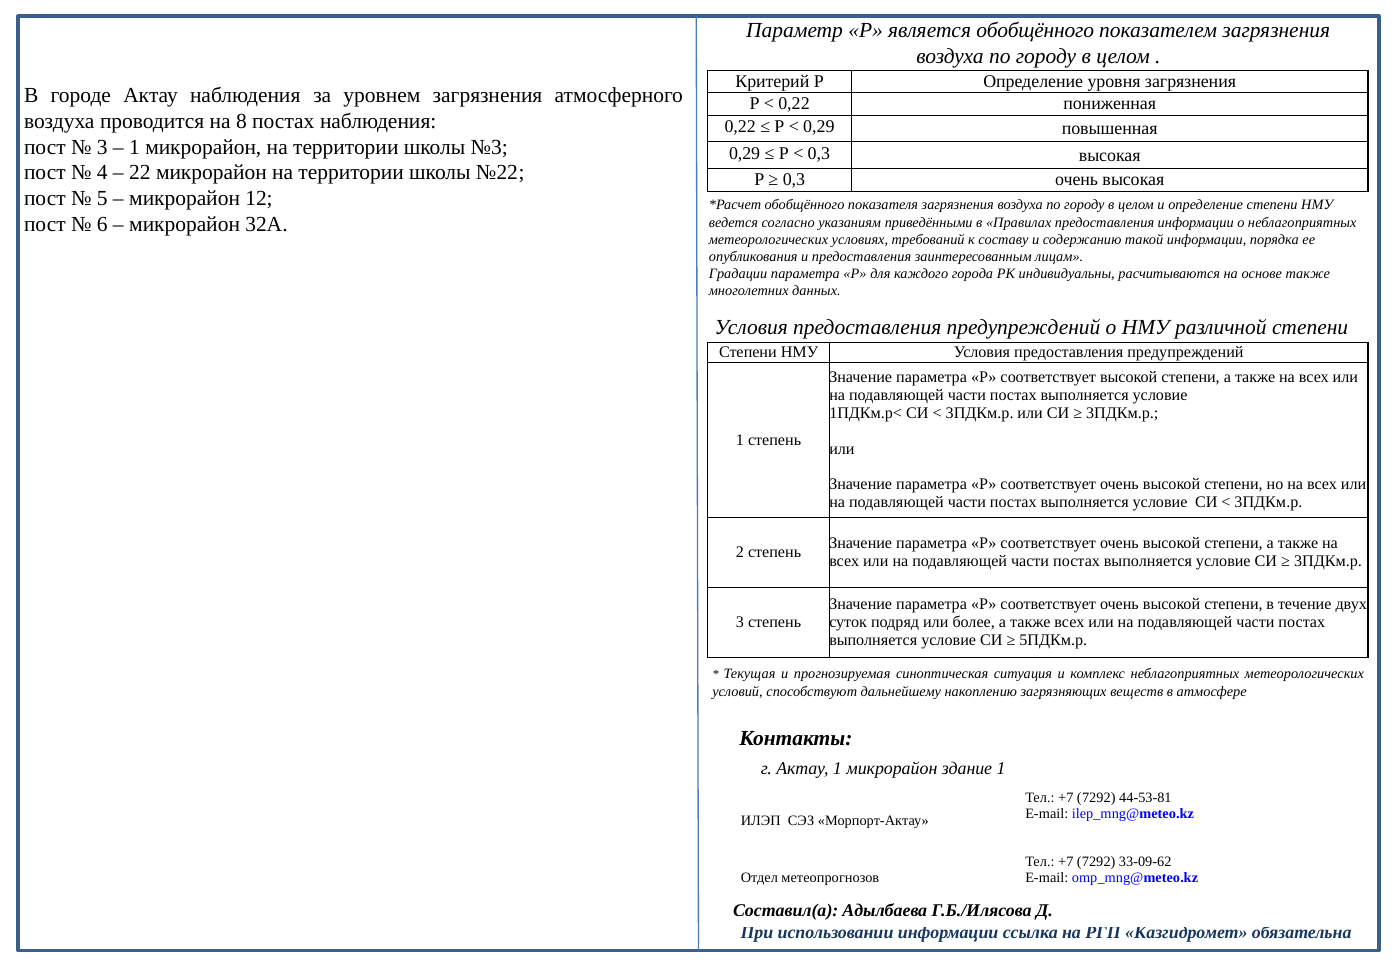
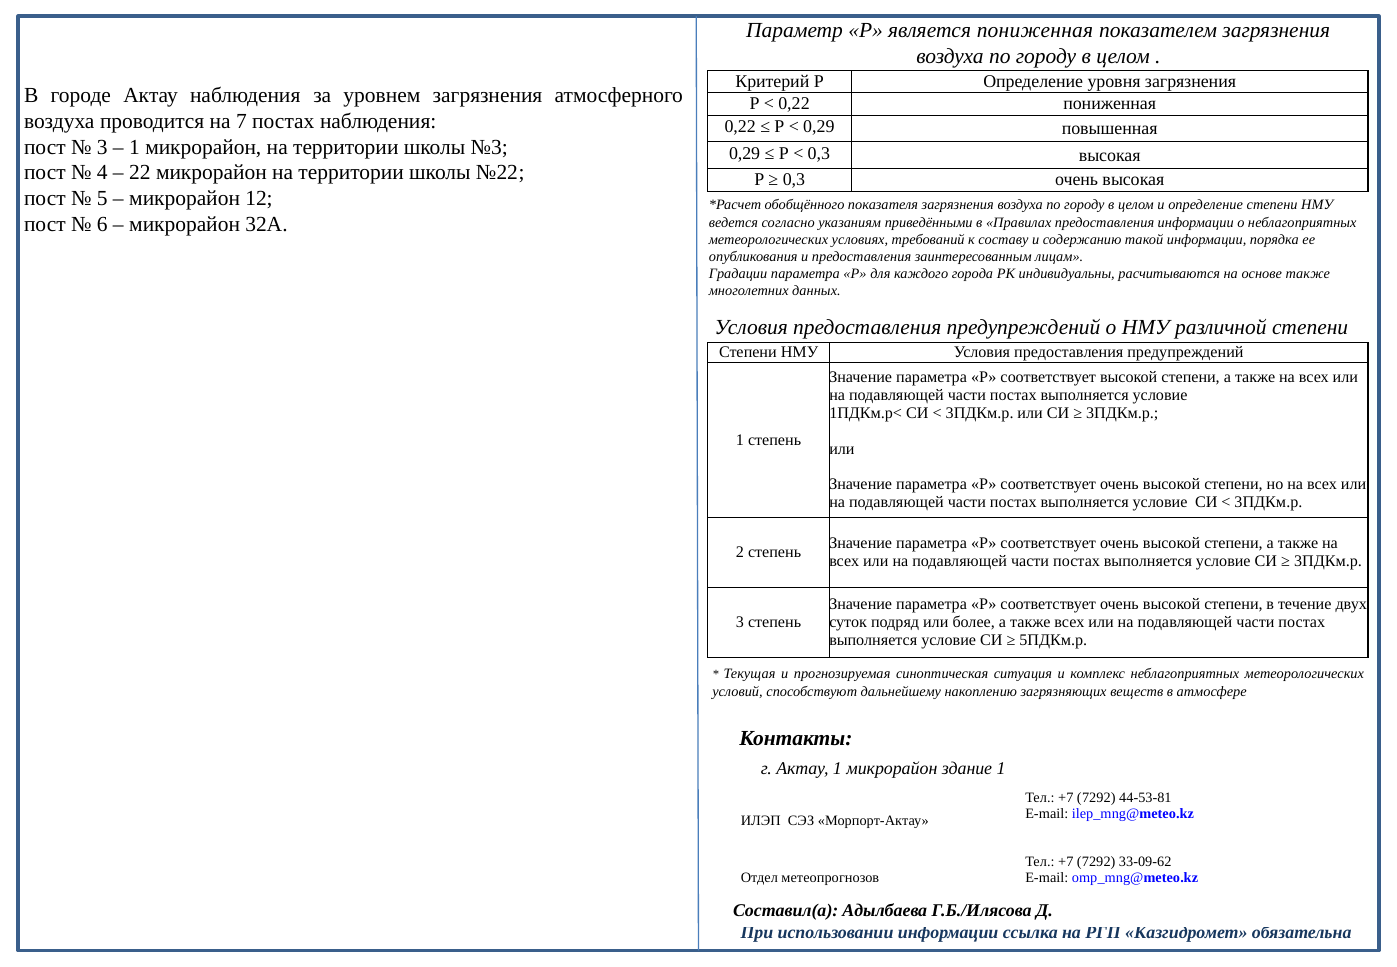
является обобщённого: обобщённого -> пониженная (1035, 30)
8: 8 -> 7 (241, 121)
